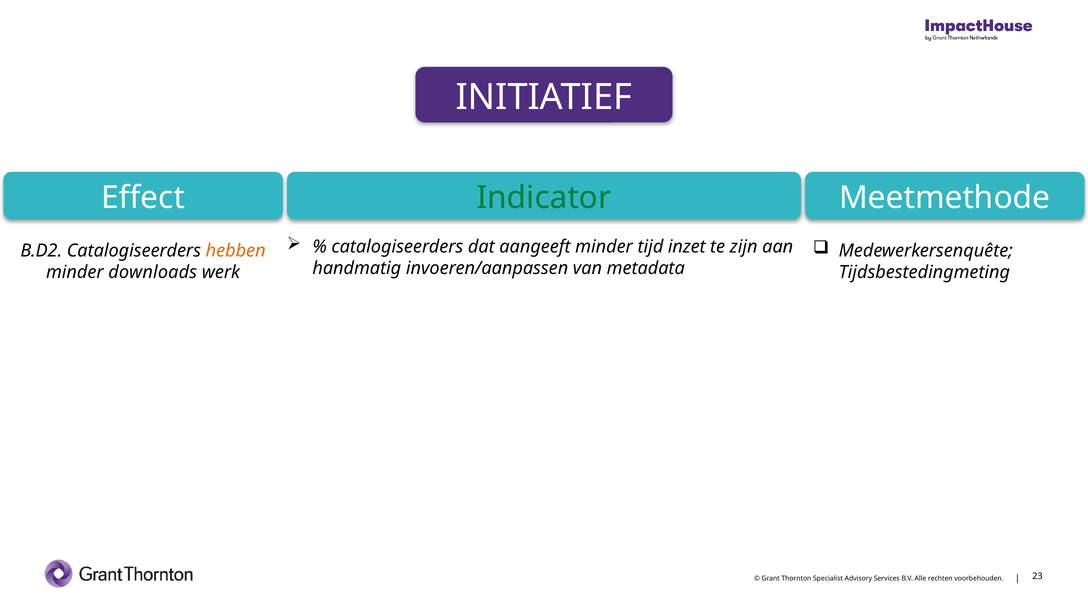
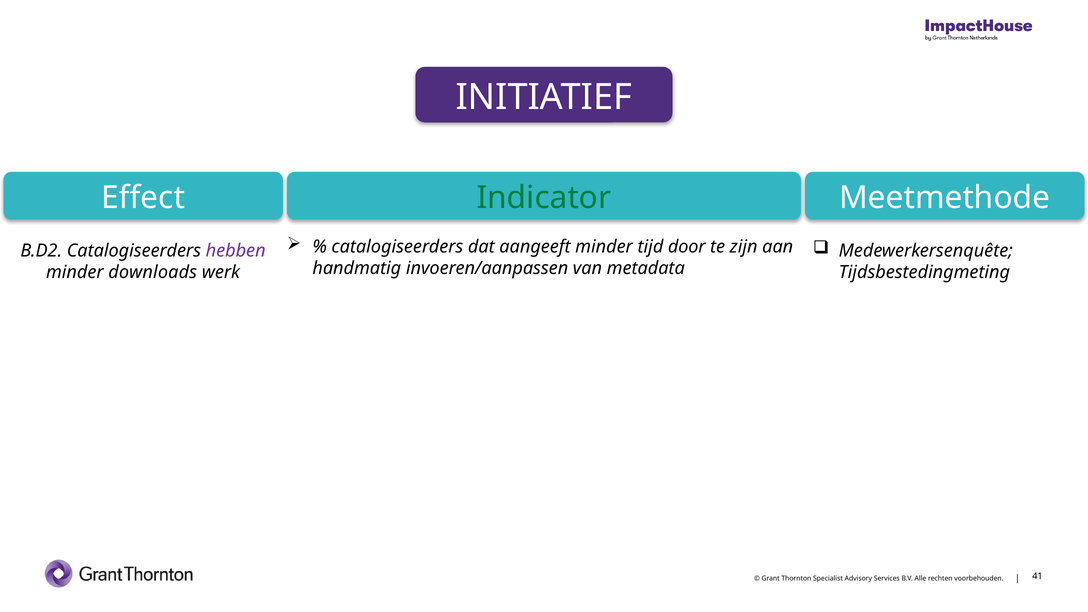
inzet: inzet -> door (687, 247)
hebben colour: orange -> purple (236, 251)
23: 23 -> 41 (1037, 576)
